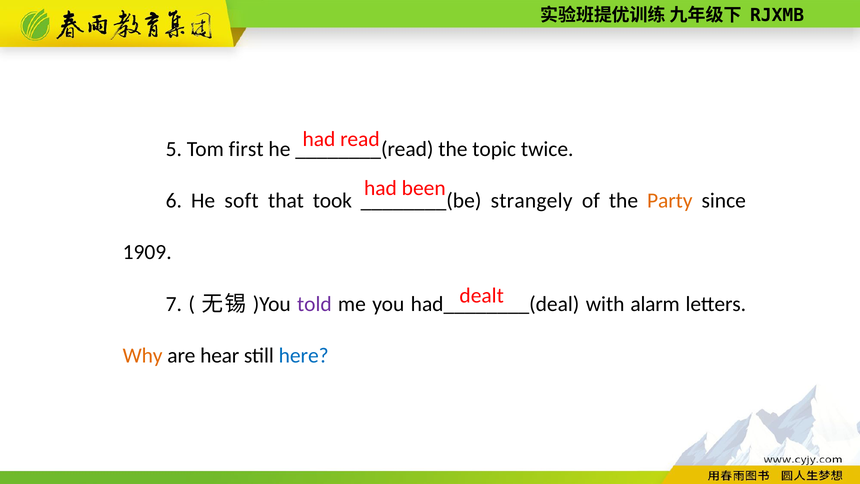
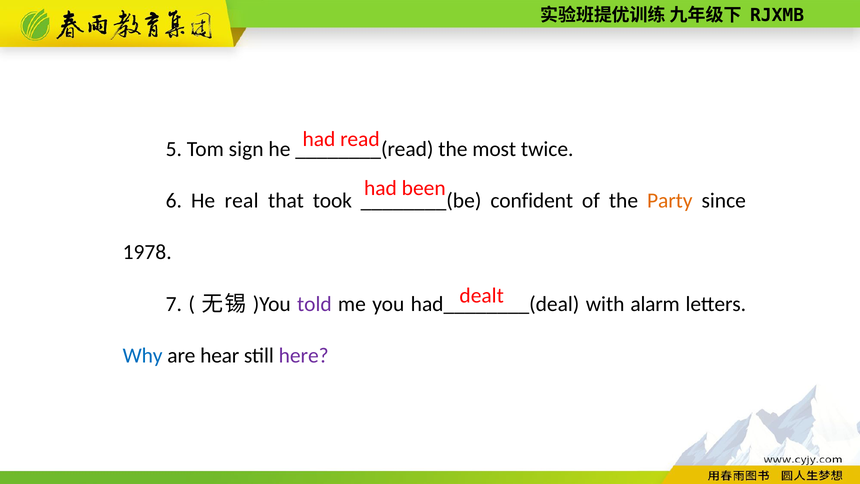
first: first -> sign (246, 149)
topic: topic -> most (494, 149)
soft: soft -> real (242, 201)
strangely: strangely -> confident (532, 201)
1909: 1909 -> 1978 (147, 252)
Why colour: orange -> blue (143, 355)
here colour: blue -> purple (304, 355)
